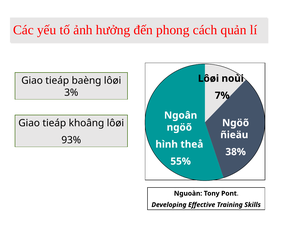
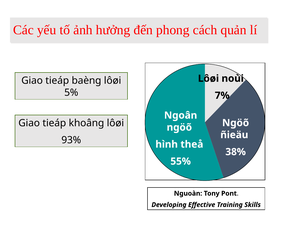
3%: 3% -> 5% (71, 93)
